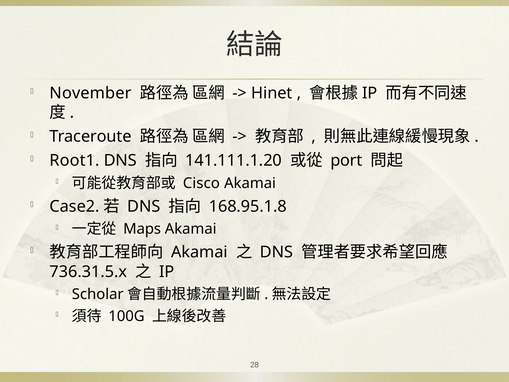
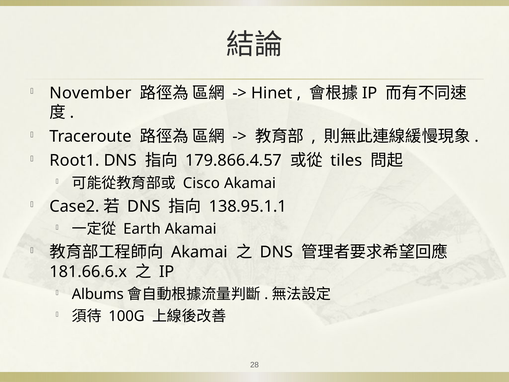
141.111.1.20: 141.111.1.20 -> 179.866.4.57 (234, 160)
port: port -> tiles (346, 160)
168.95.1.8: 168.95.1.8 -> 138.95.1.1 (248, 206)
Maps: Maps -> Earth (142, 229)
736.31.5.x: 736.31.5.x -> 181.66.6.x (88, 272)
Scholar: Scholar -> Albums (98, 294)
